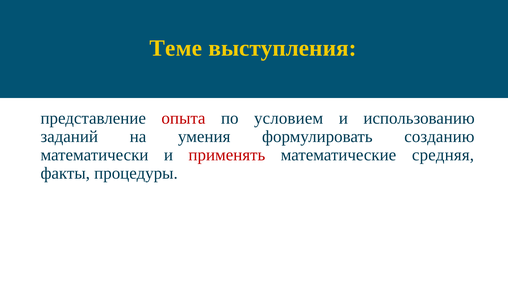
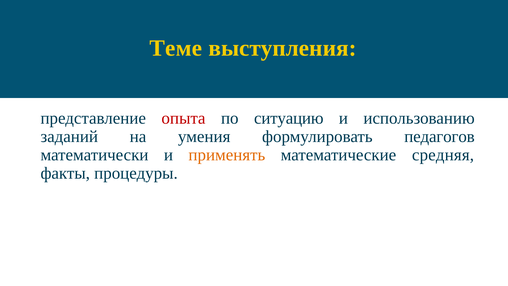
условием: условием -> ситуацию (289, 118)
созданию: созданию -> педагогов (439, 136)
применять colour: red -> orange (227, 155)
